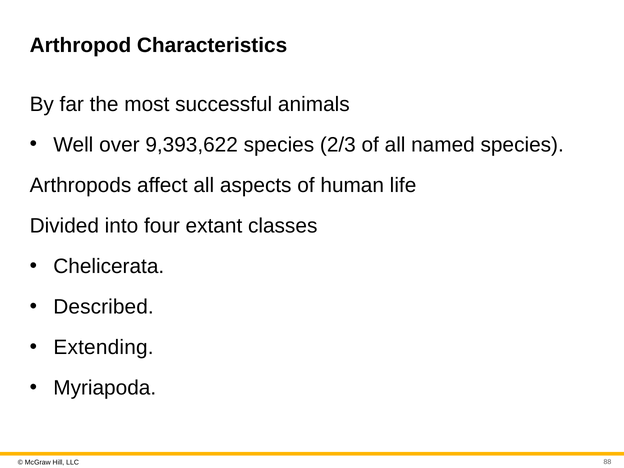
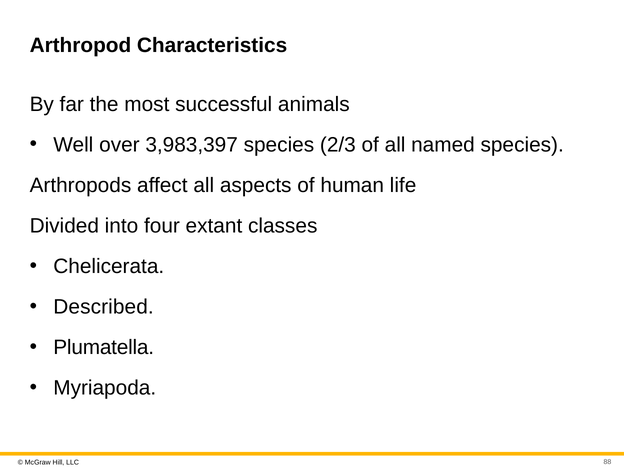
9,393,622: 9,393,622 -> 3,983,397 (192, 145)
Extending: Extending -> Plumatella (104, 348)
